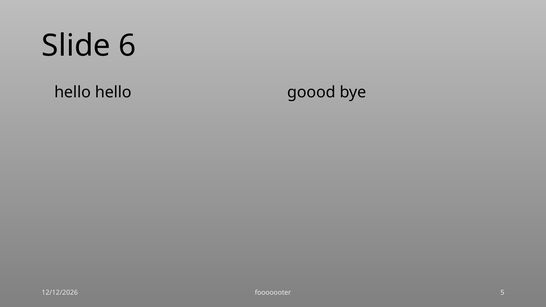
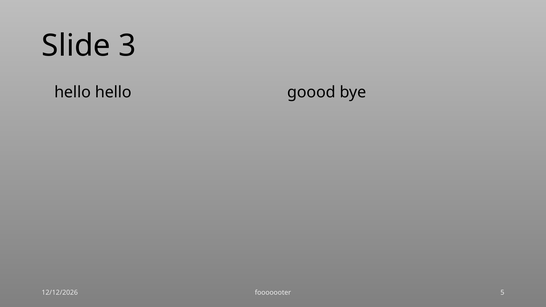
6: 6 -> 3 (127, 46)
